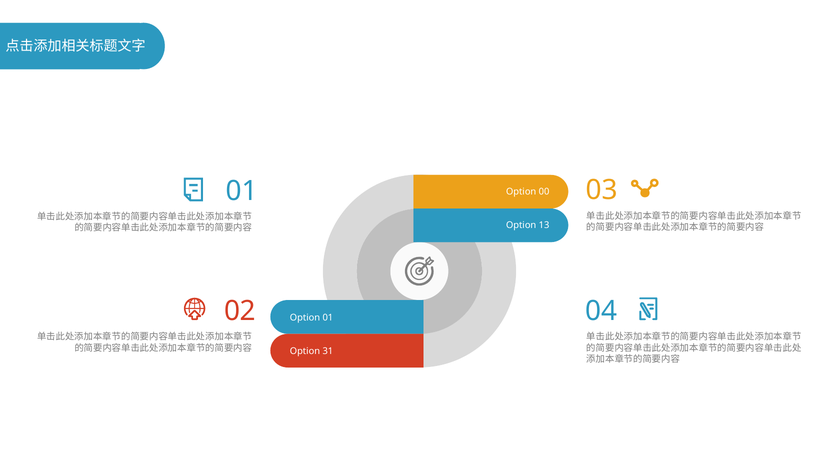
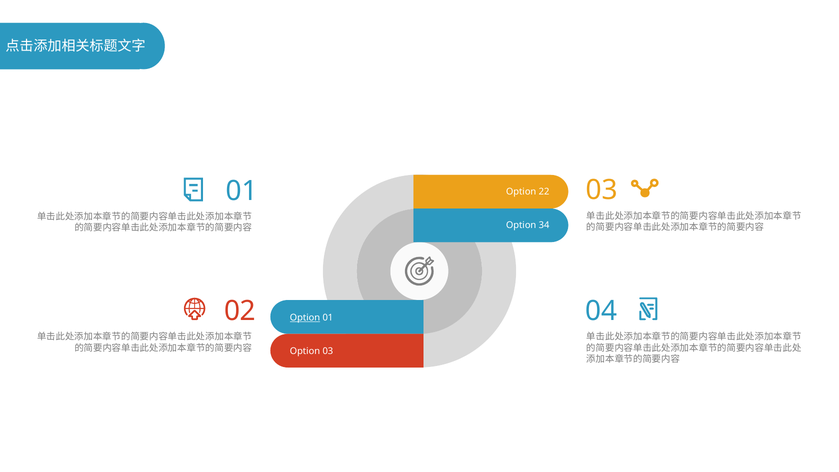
00: 00 -> 22 (544, 192)
13: 13 -> 34 (544, 225)
Option underline: none -> present (305, 318)
Option 31: 31 -> 03 (328, 351)
